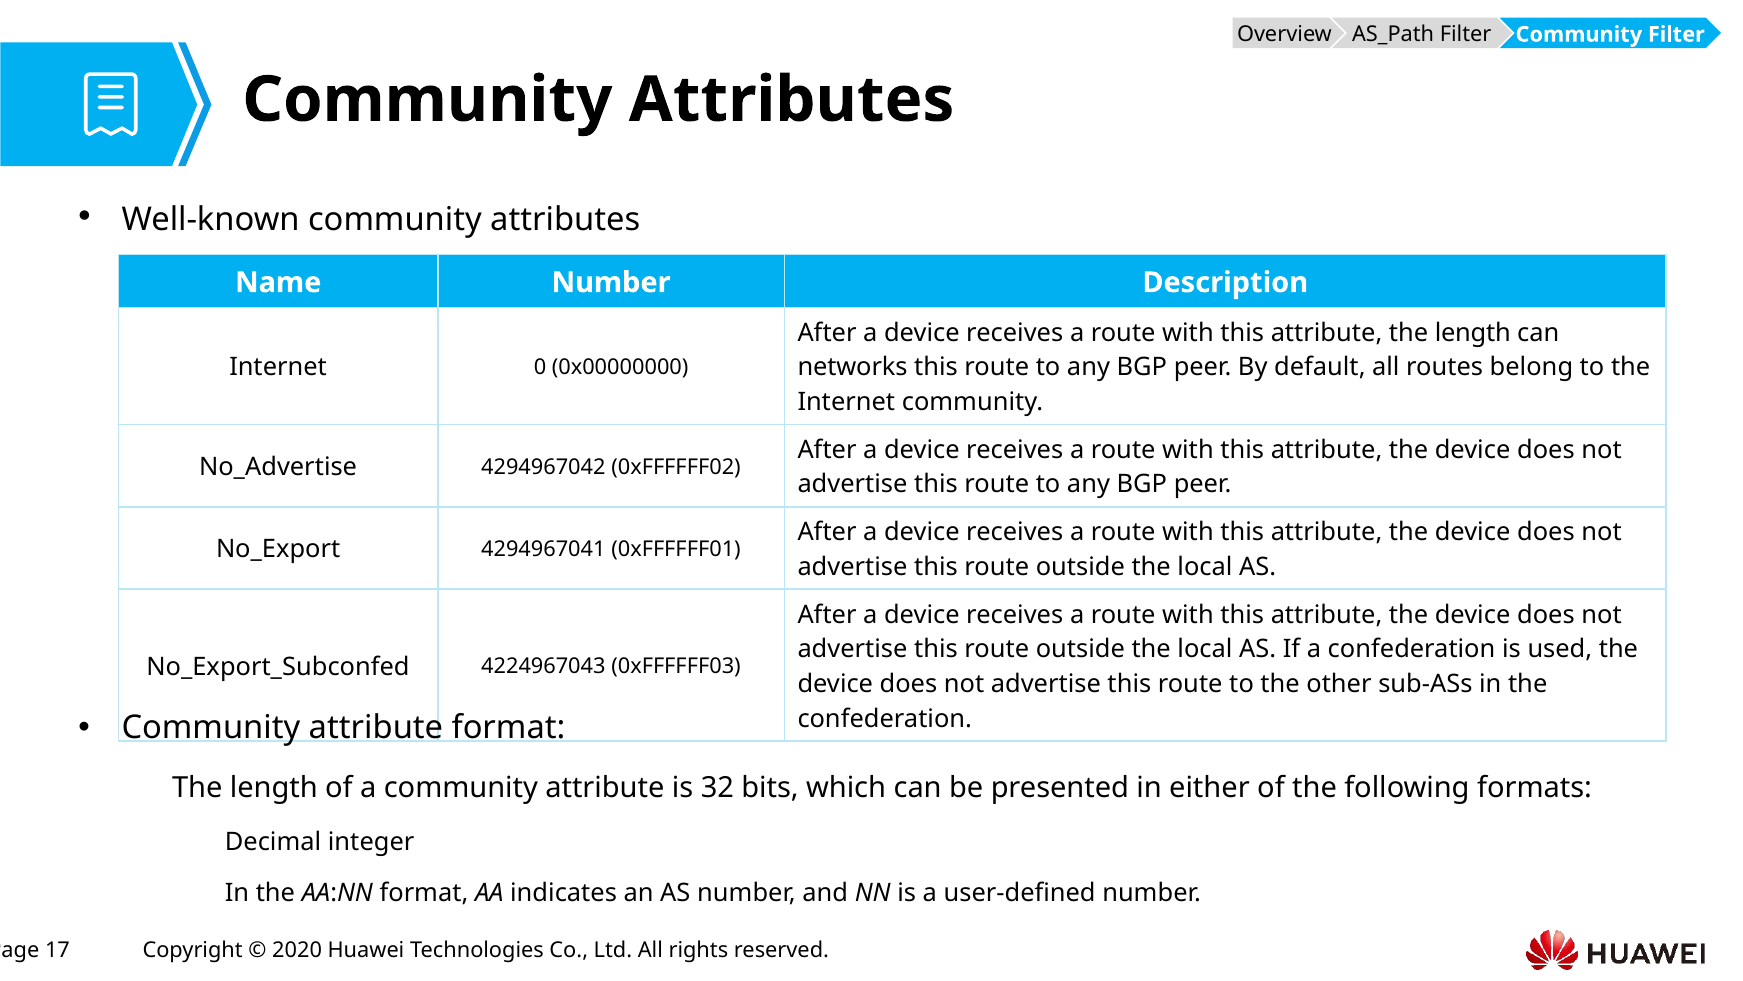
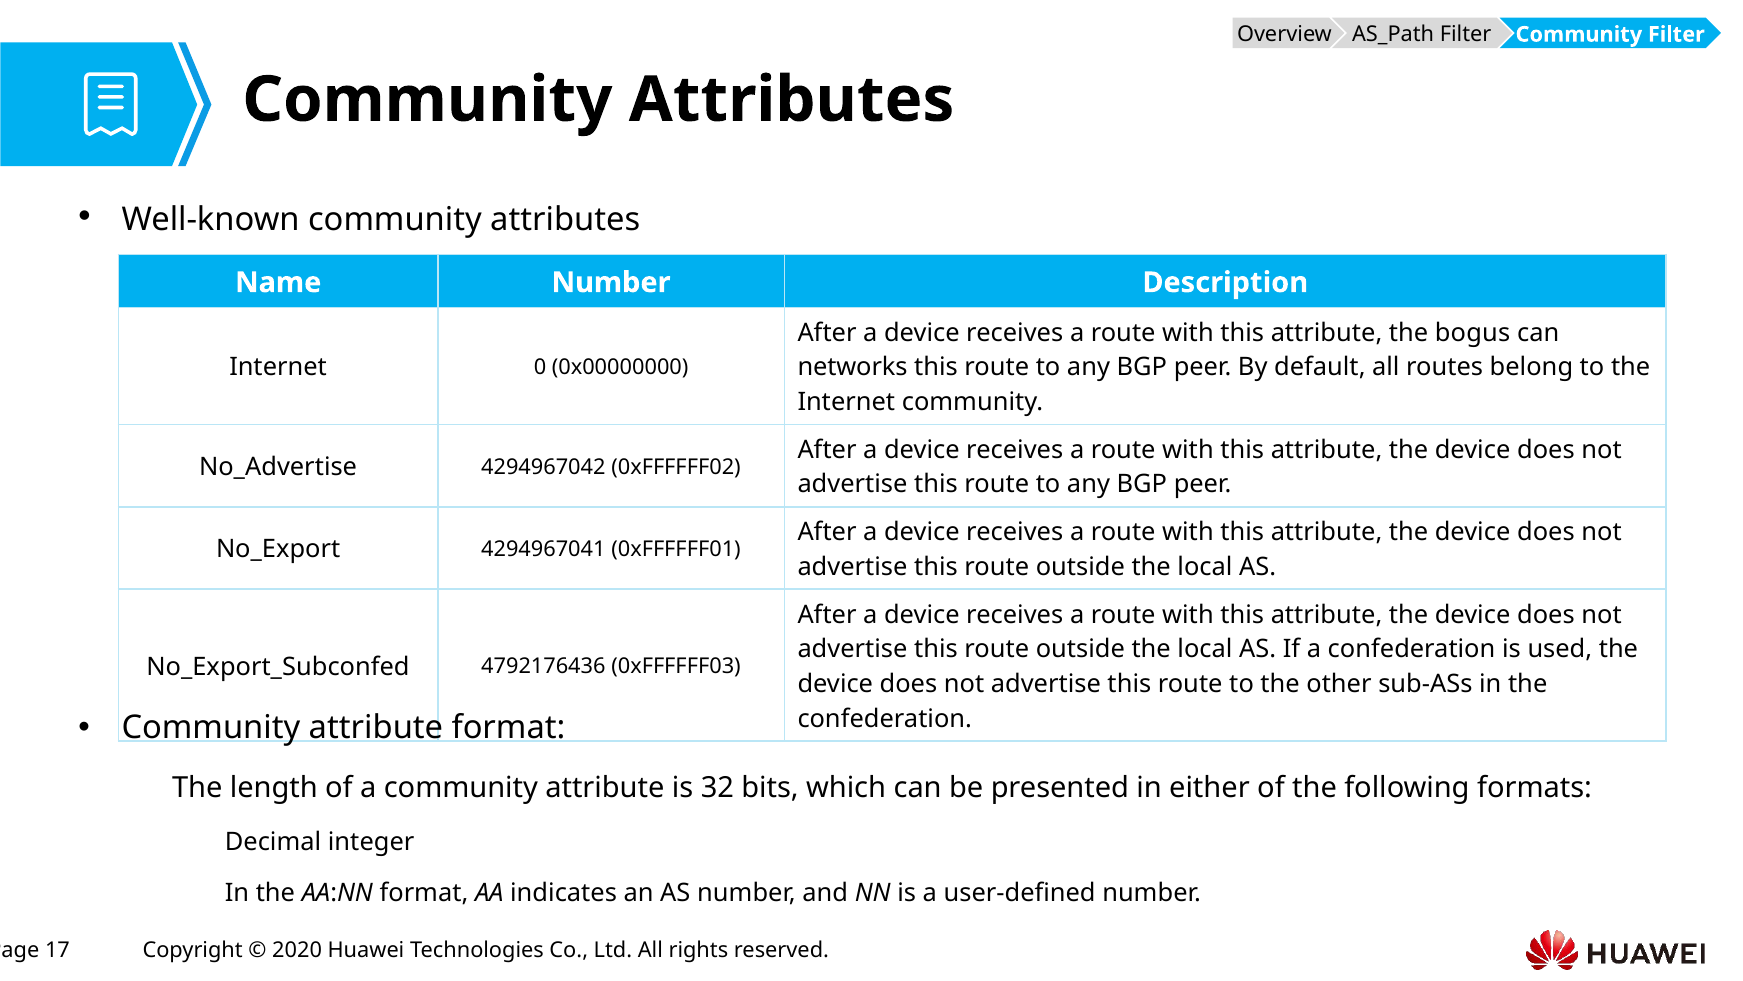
attribute the length: length -> bogus (1473, 332)
4224967043: 4224967043 -> 4792176436 (543, 666)
